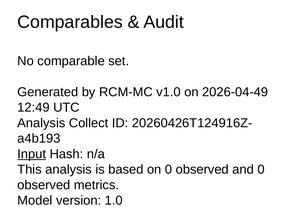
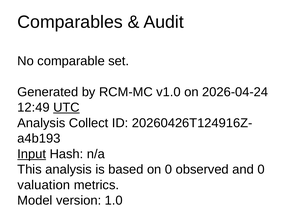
2026-04-49: 2026-04-49 -> 2026-04-24 (235, 92)
UTC underline: none -> present (66, 107)
observed: observed -> valuation (44, 185)
